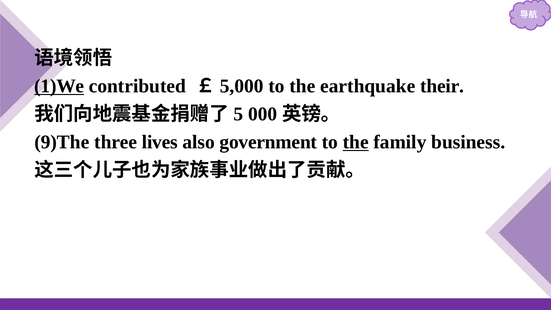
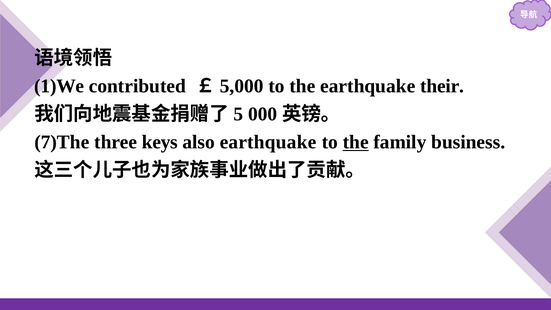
1)We underline: present -> none (59, 86)
9)The: 9)The -> 7)The (62, 142)
lives: lives -> keys (160, 142)
also government: government -> earthquake (268, 142)
